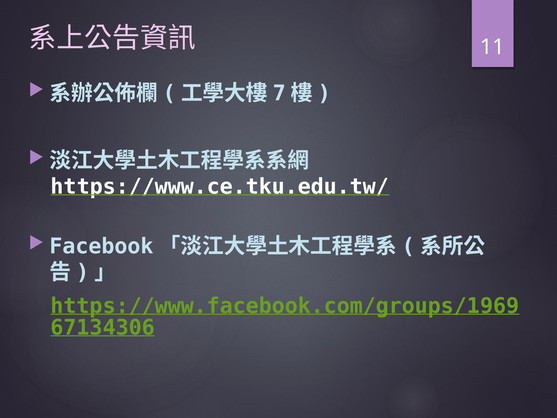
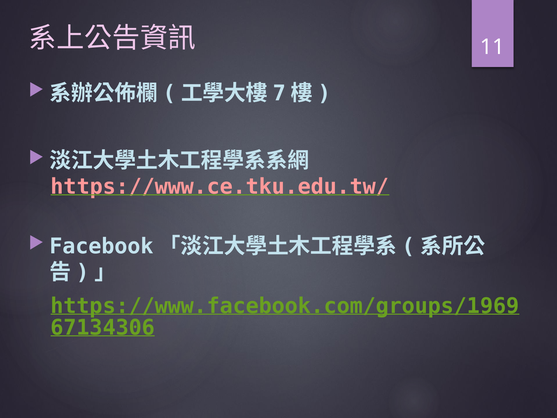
https://www.ce.tku.edu.tw/ colour: white -> pink (220, 187)
